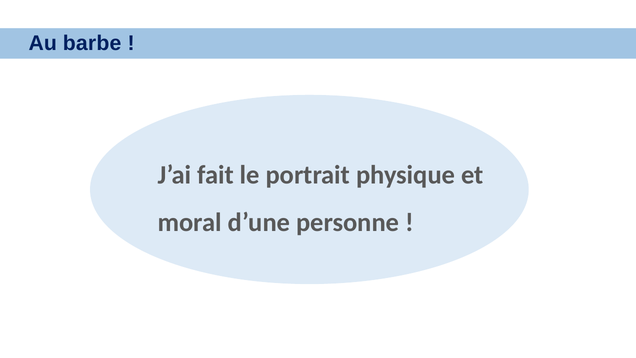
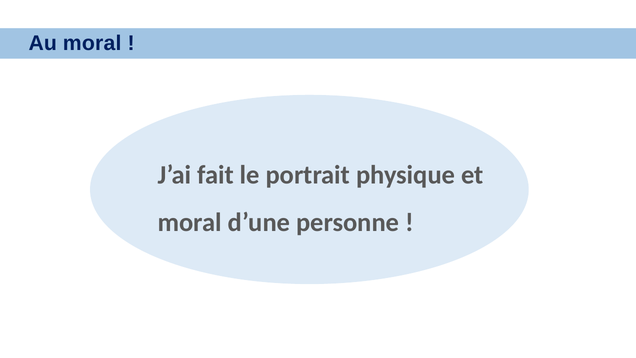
Au barbe: barbe -> moral (92, 43)
